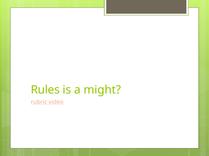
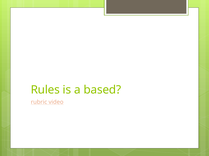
might: might -> based (102, 90)
